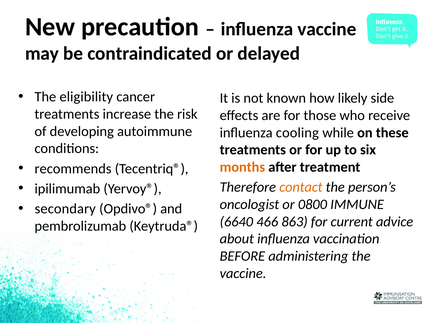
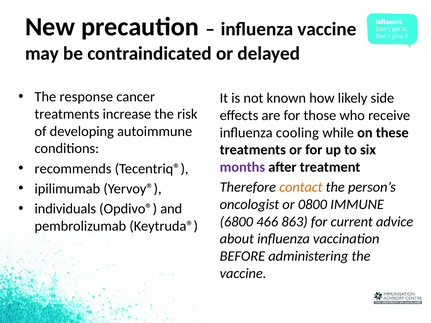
eligibility: eligibility -> response (86, 97)
months colour: orange -> purple (242, 167)
secondary: secondary -> individuals (65, 209)
6640: 6640 -> 6800 (236, 222)
